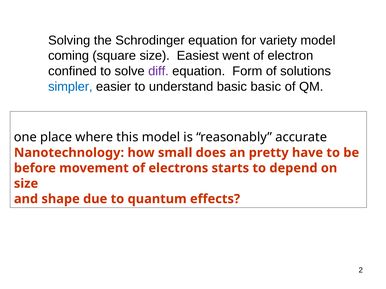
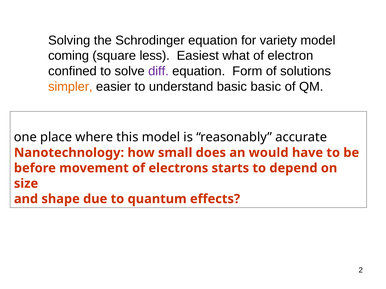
square size: size -> less (155, 56)
went: went -> what (236, 56)
simpler colour: blue -> orange (70, 87)
pretty: pretty -> would (269, 153)
